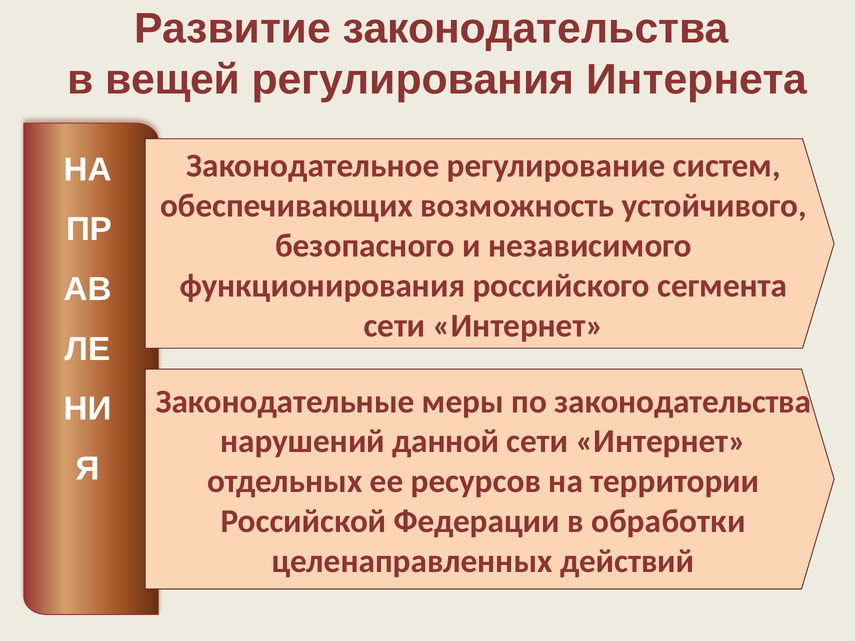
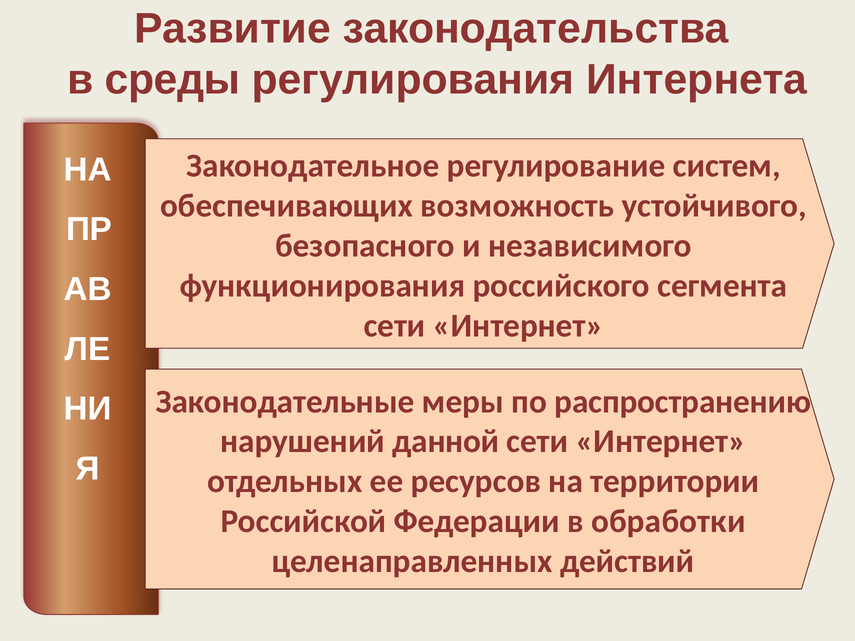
вещей: вещей -> среды (173, 80)
по законодательства: законодательства -> распространению (683, 402)
